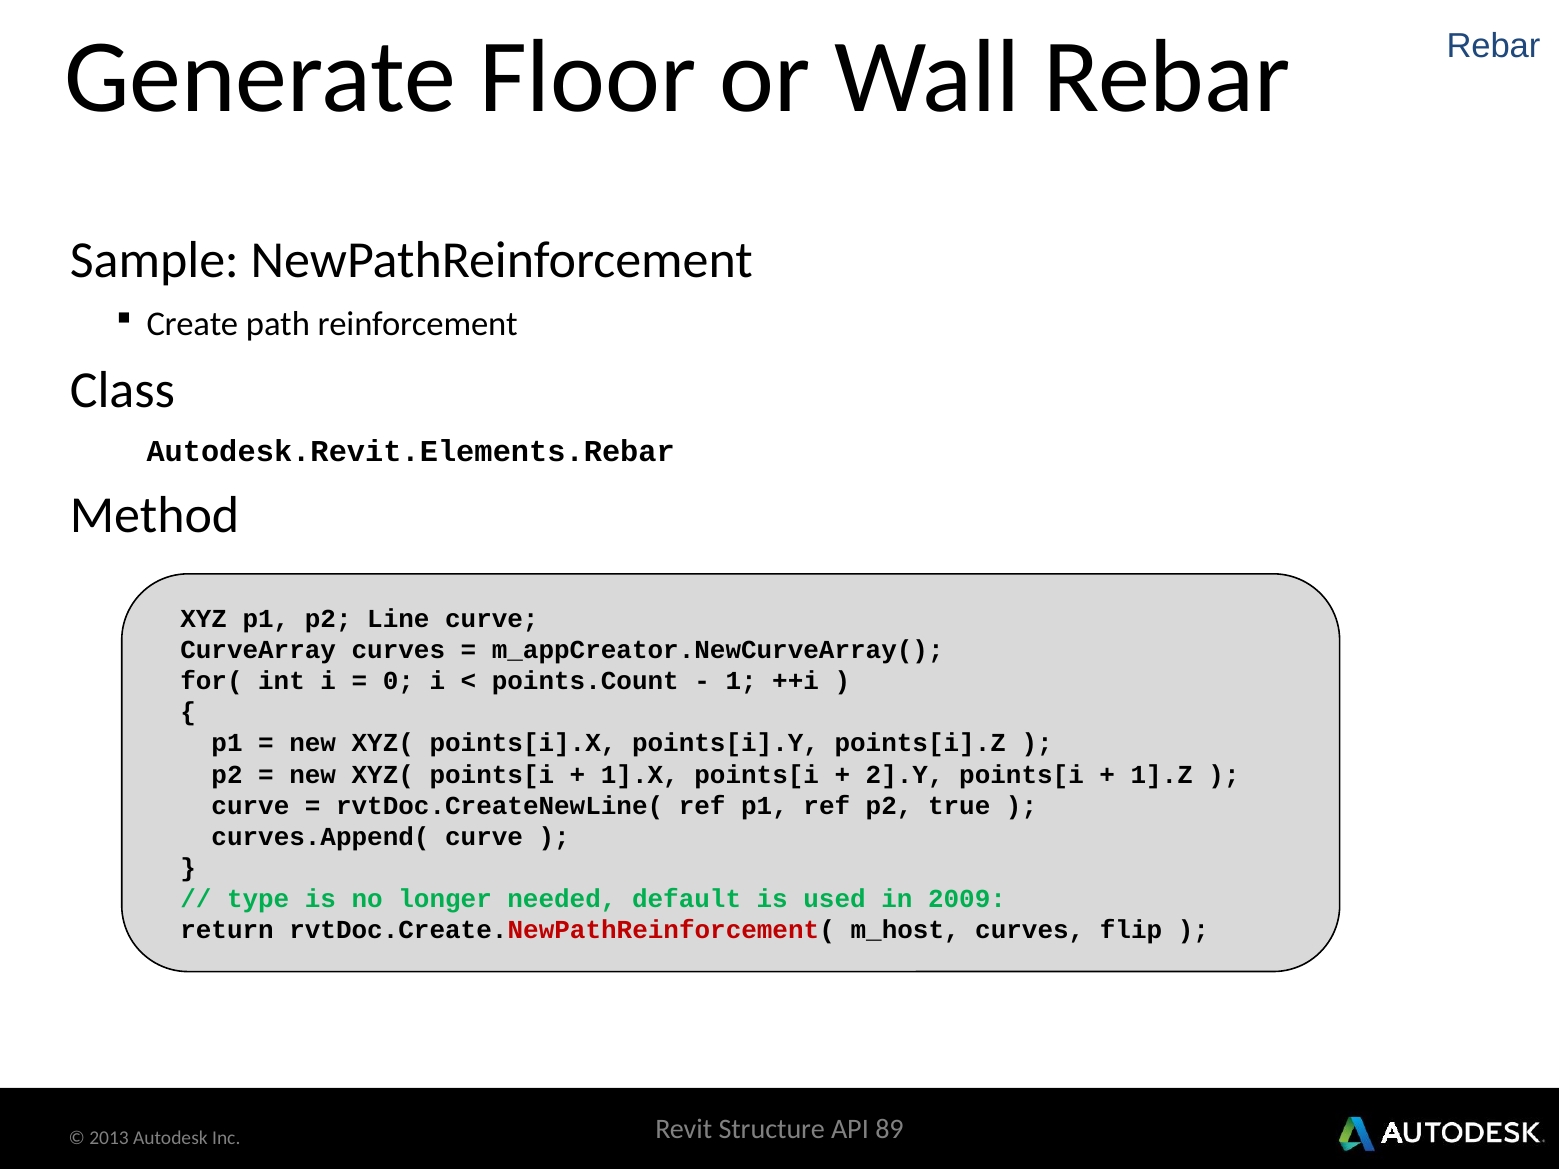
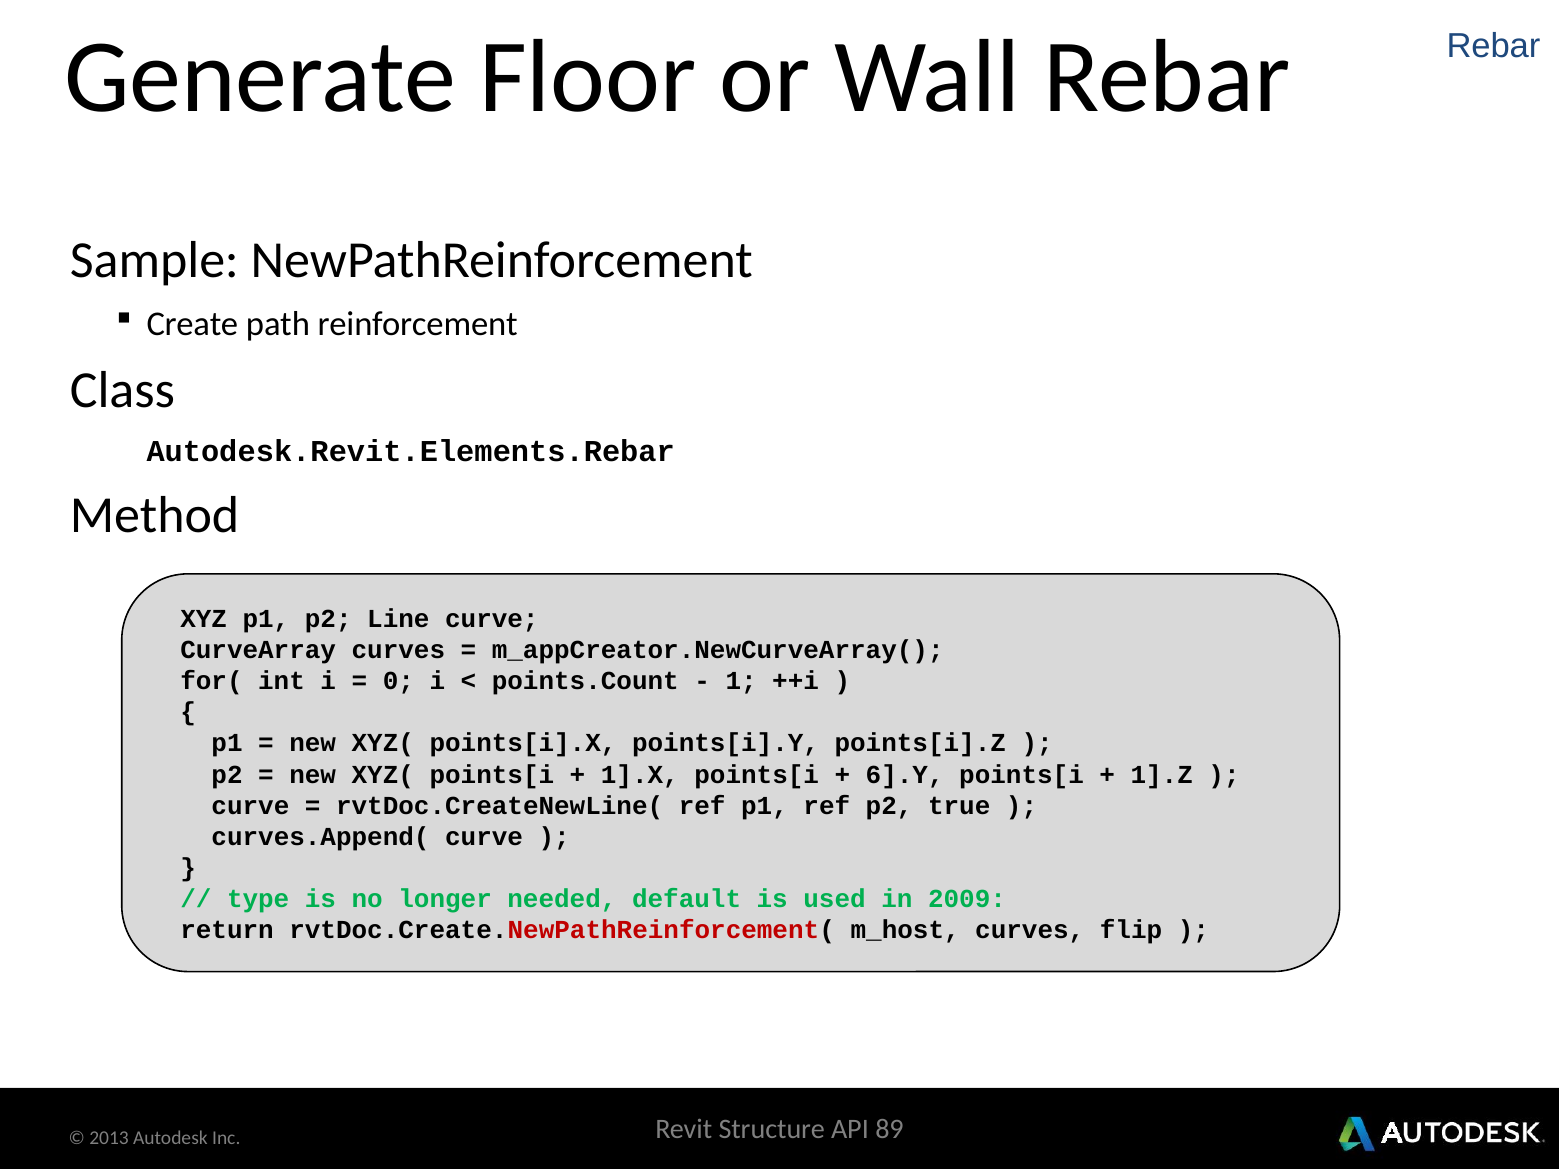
2].Y: 2].Y -> 6].Y (905, 775)
